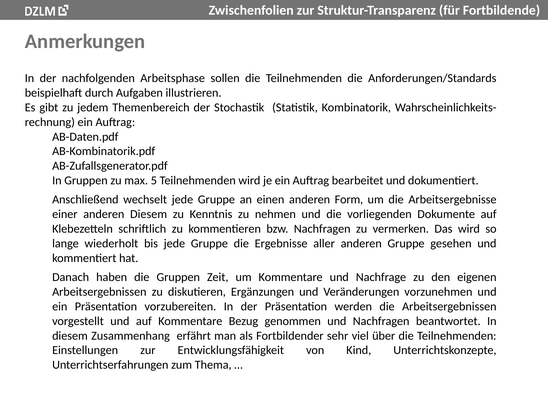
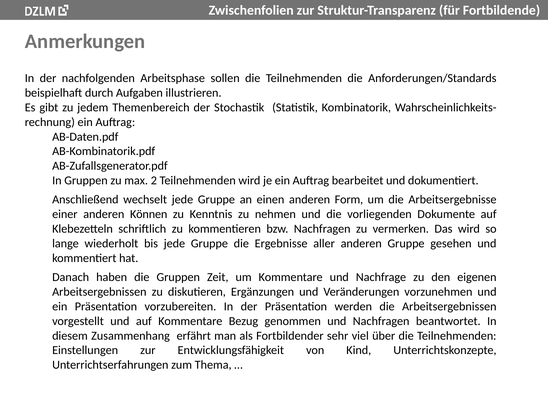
5: 5 -> 2 (154, 180)
anderen Diesem: Diesem -> Können (149, 214)
